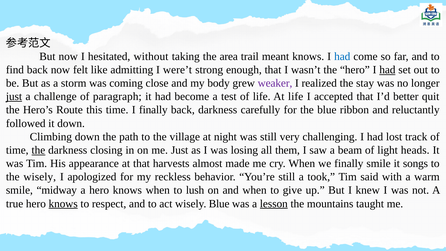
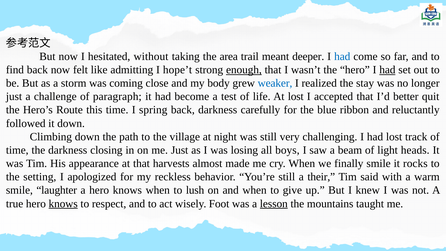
meant knows: knows -> deeper (308, 56)
were’t: were’t -> hope’t (177, 70)
enough underline: none -> present (244, 70)
weaker colour: purple -> blue (275, 83)
just underline: present -> none (14, 97)
At life: life -> lost (296, 97)
I finally: finally -> spring (153, 110)
the underline: present -> none (38, 150)
them: them -> boys (287, 150)
songs: songs -> rocks (415, 163)
the wisely: wisely -> setting (40, 177)
took: took -> their (321, 177)
midway: midway -> laughter (57, 190)
wisely Blue: Blue -> Foot (219, 204)
